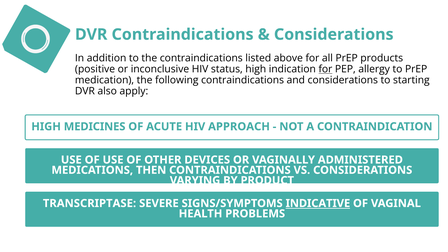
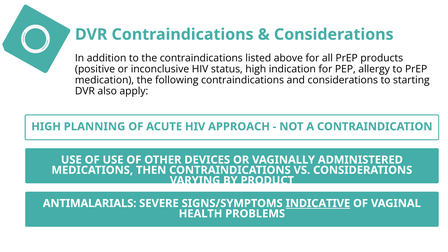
for underline: present -> none (325, 69)
MEDICINES: MEDICINES -> PLANNING (95, 127)
TRANSCRIPTASE: TRANSCRIPTASE -> ANTIMALARIALS (90, 203)
